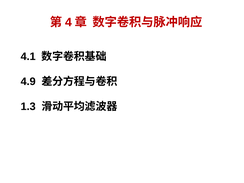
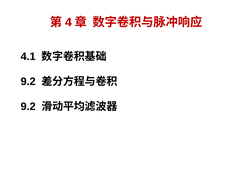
4.9: 4.9 -> 9.2 (28, 81)
1.3: 1.3 -> 9.2 (28, 106)
